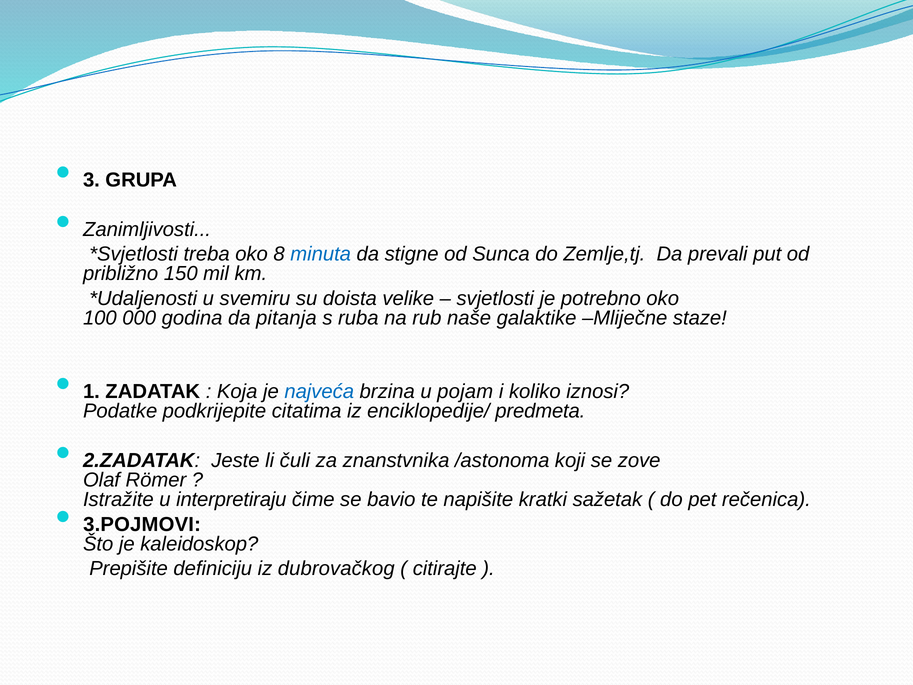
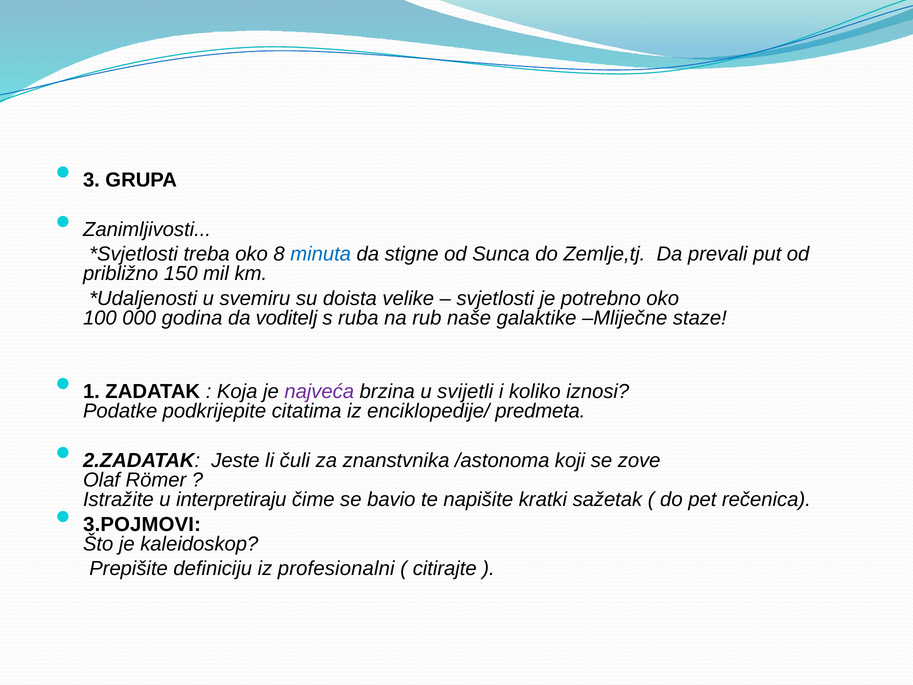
pitanja: pitanja -> voditelj (287, 318)
najveća colour: blue -> purple (319, 392)
pojam: pojam -> svijetli (465, 392)
dubrovačkog: dubrovačkog -> profesionalni (336, 568)
